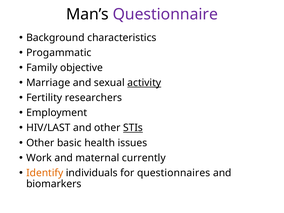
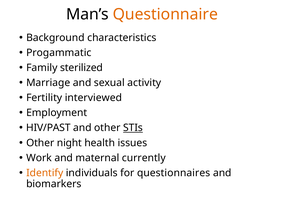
Questionnaire colour: purple -> orange (165, 14)
objective: objective -> sterilized (81, 68)
activity underline: present -> none (144, 83)
researchers: researchers -> interviewed (93, 98)
HIV/LAST: HIV/LAST -> HIV/PAST (48, 128)
basic: basic -> night (69, 143)
